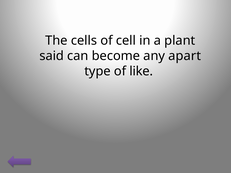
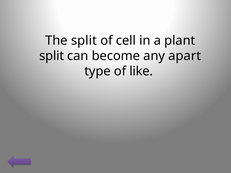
The cells: cells -> split (84, 41)
said: said -> split (52, 56)
